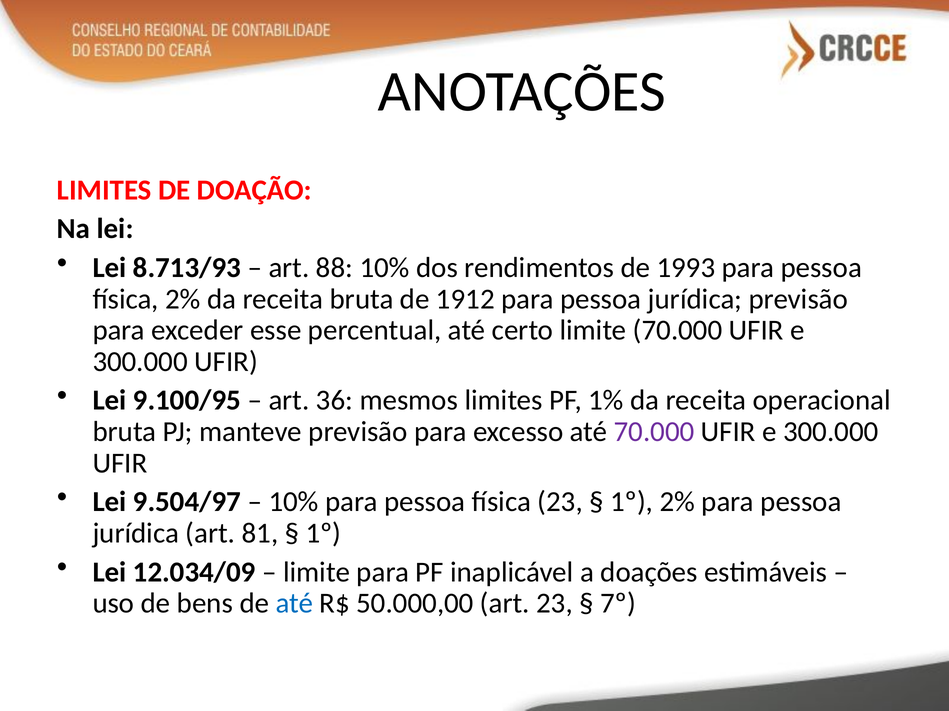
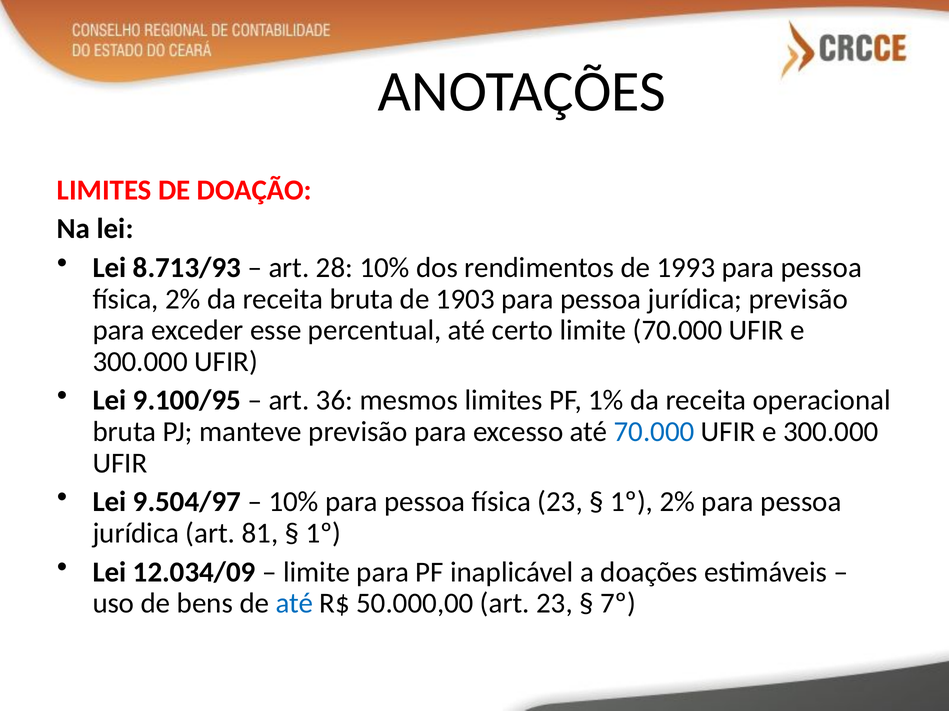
88: 88 -> 28 (335, 268)
1912: 1912 -> 1903 (465, 299)
70.000 colour: purple -> blue (654, 432)
